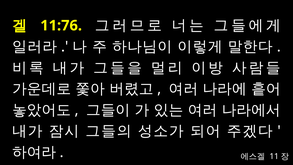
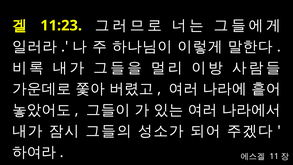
11:76: 11:76 -> 11:23 (61, 26)
